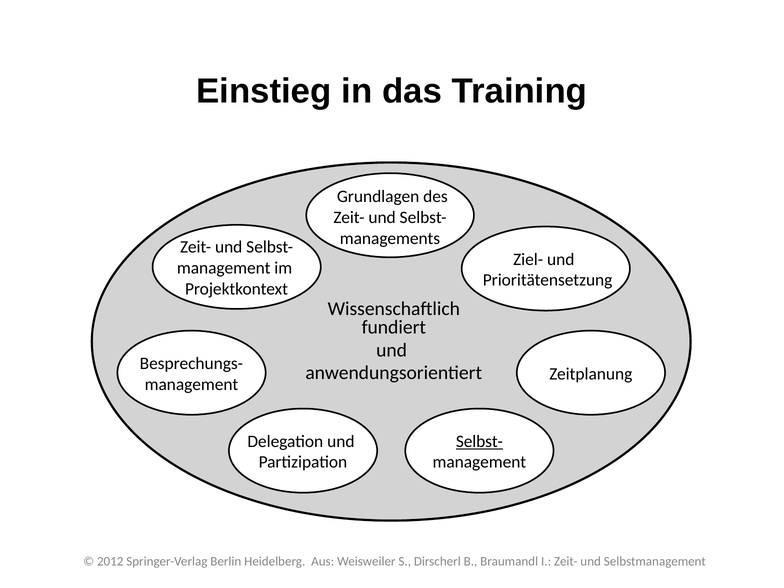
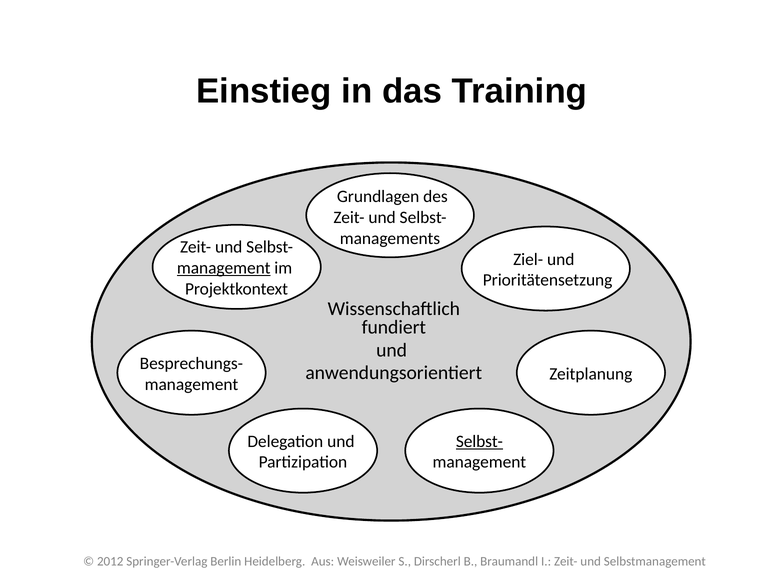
management underline: none -> present (224, 268)
